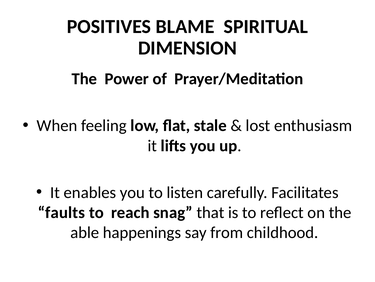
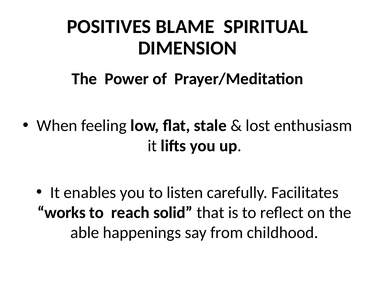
faults: faults -> works (62, 212)
snag: snag -> solid (173, 212)
